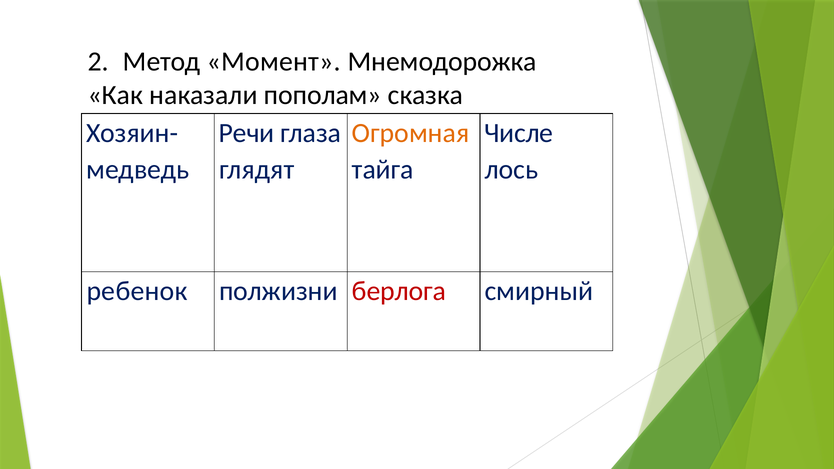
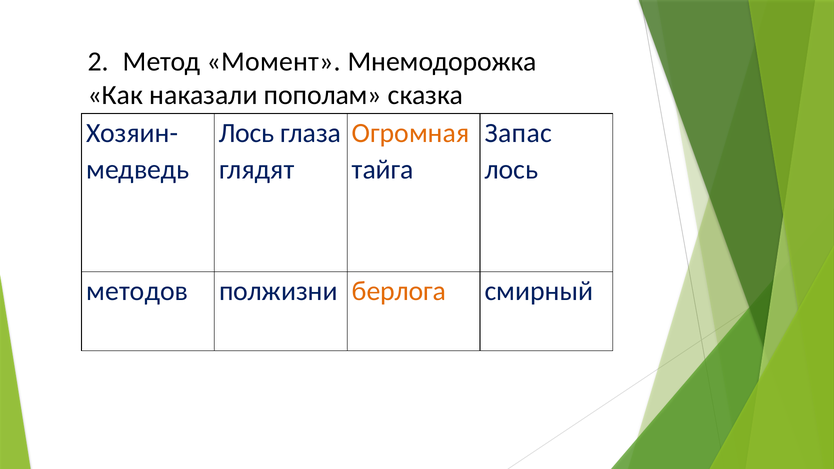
Речи: Речи -> Лось (247, 133)
Числе: Числе -> Запас (519, 133)
ребенок: ребенок -> методов (137, 291)
берлога colour: red -> orange (399, 291)
